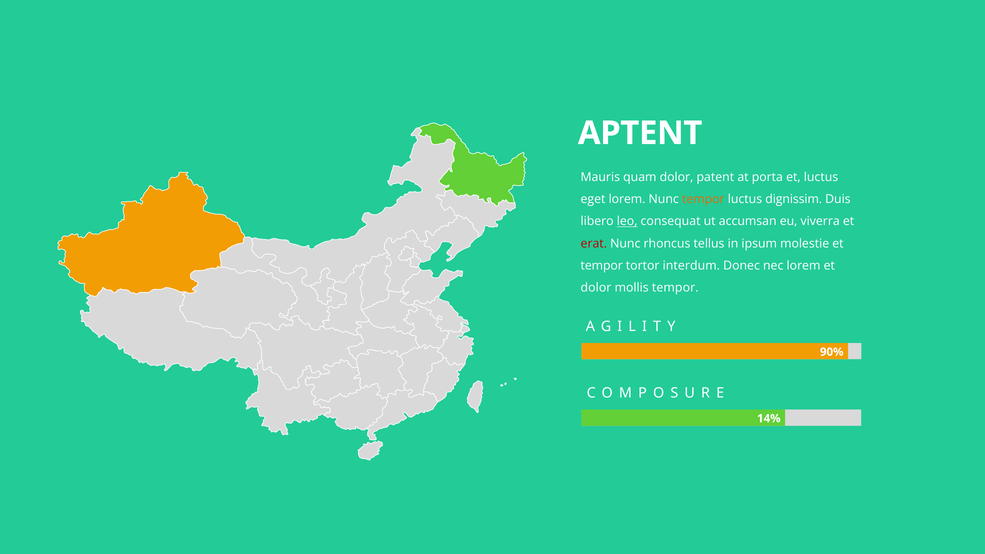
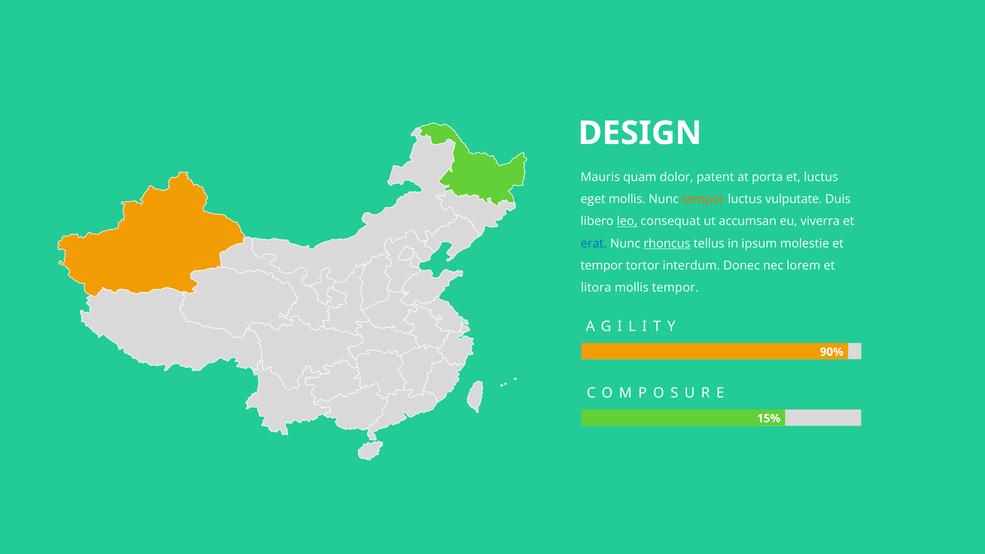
APTENT: APTENT -> DESIGN (640, 133)
eget lorem: lorem -> mollis (627, 199)
dignissim: dignissim -> vulputate (794, 199)
erat colour: red -> blue (594, 244)
rhoncus underline: none -> present (667, 244)
dolor: dolor -> litora (596, 288)
14%: 14% -> 15% (769, 419)
